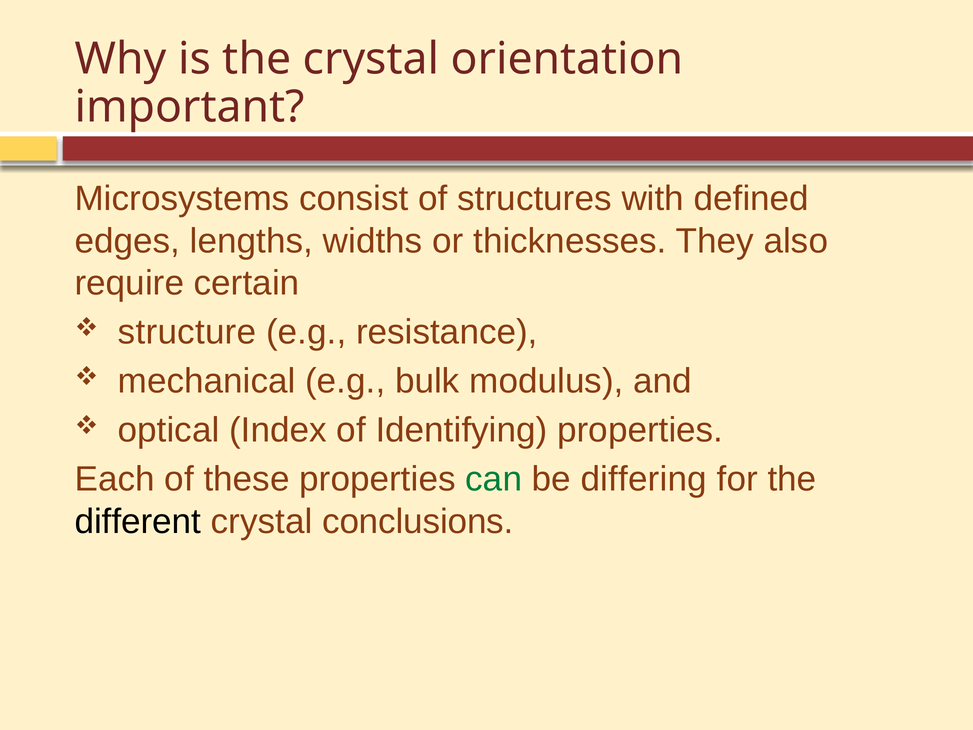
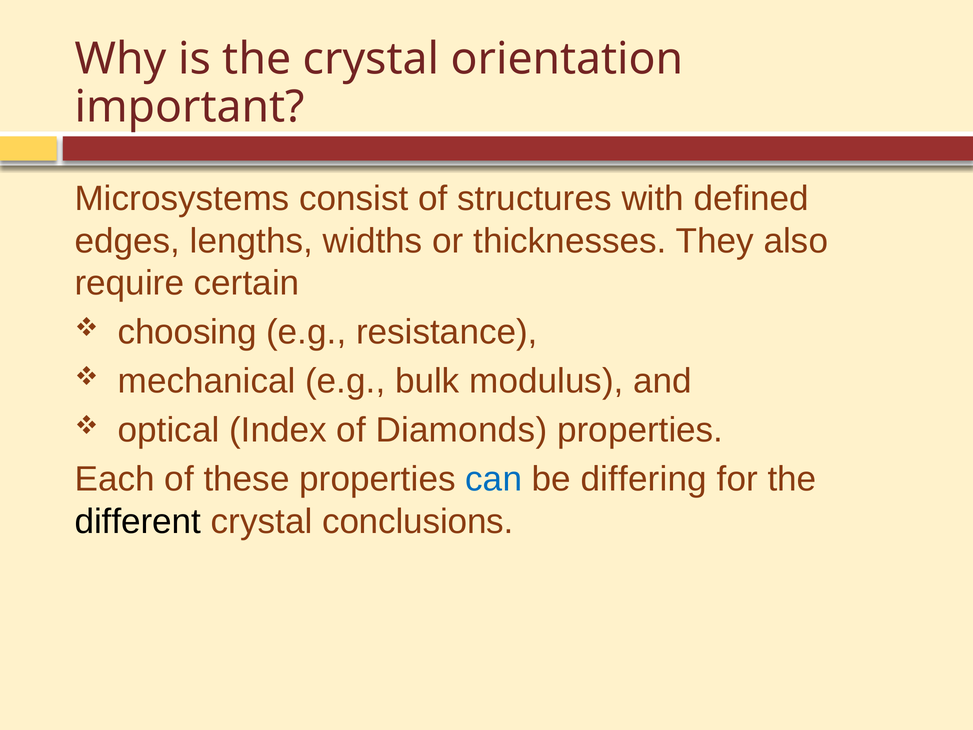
structure: structure -> choosing (187, 332)
Identifying: Identifying -> Diamonds (461, 430)
can colour: green -> blue (494, 479)
